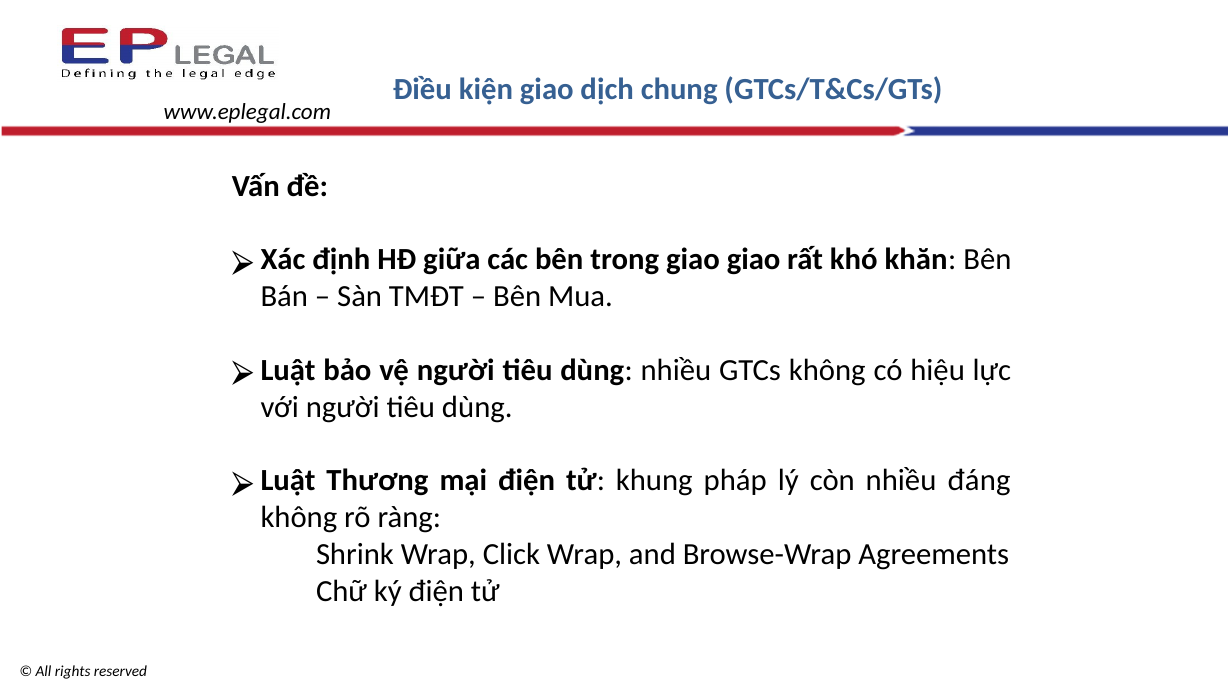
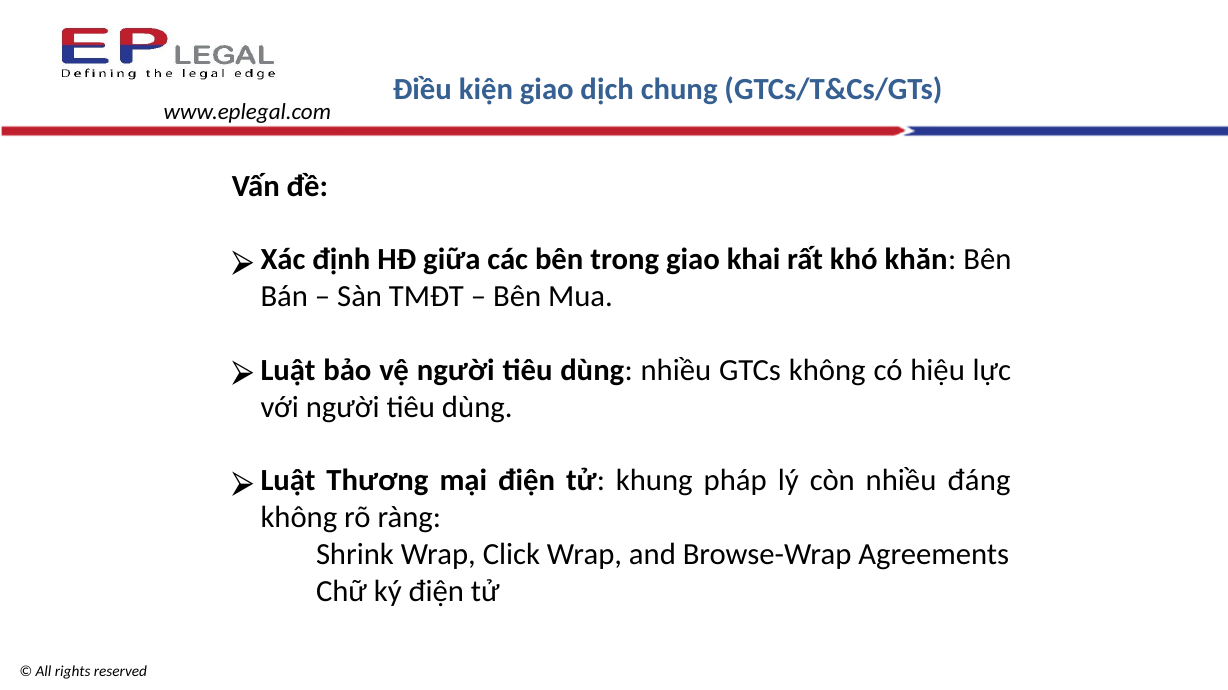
giao giao: giao -> khai (754, 260)
